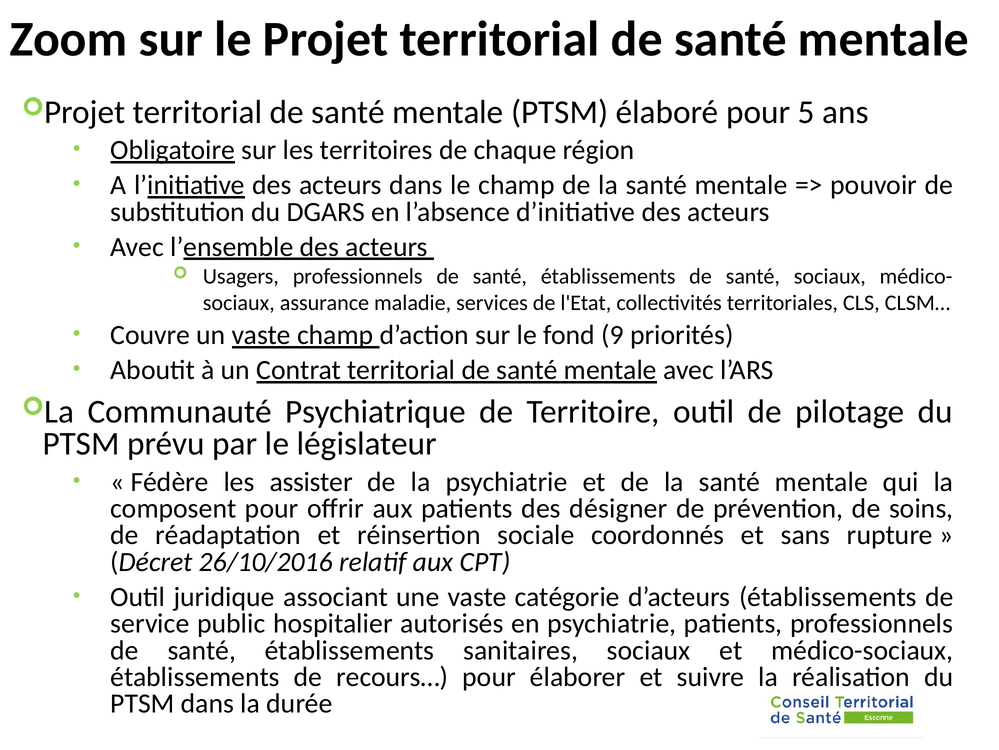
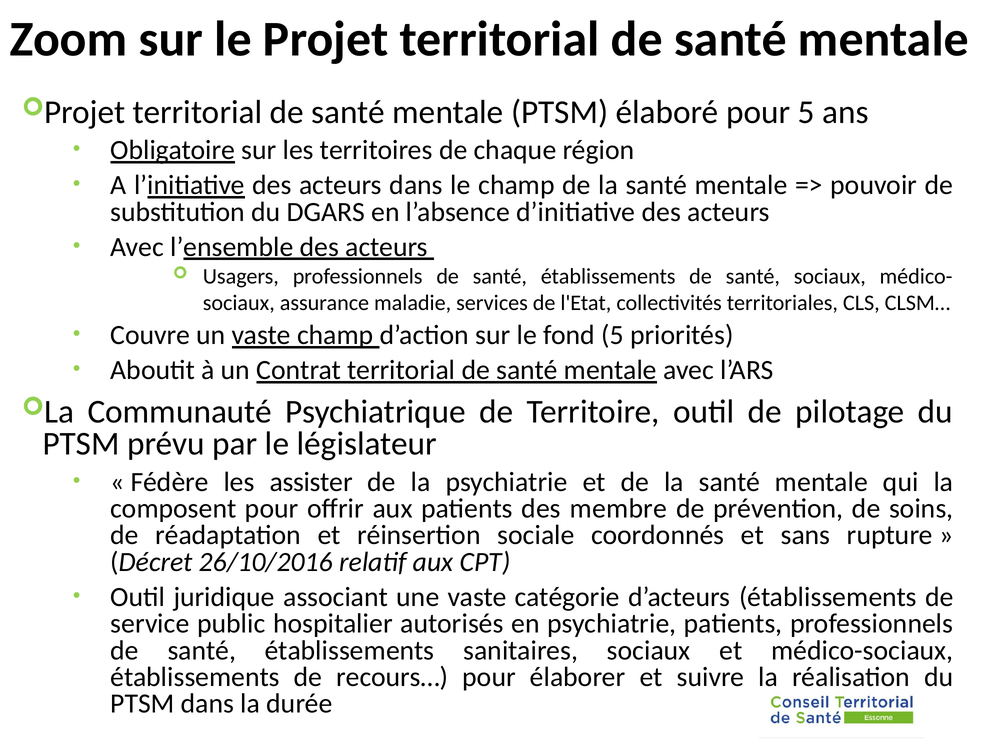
fond 9: 9 -> 5 (612, 335)
désigner: désigner -> membre (618, 508)
